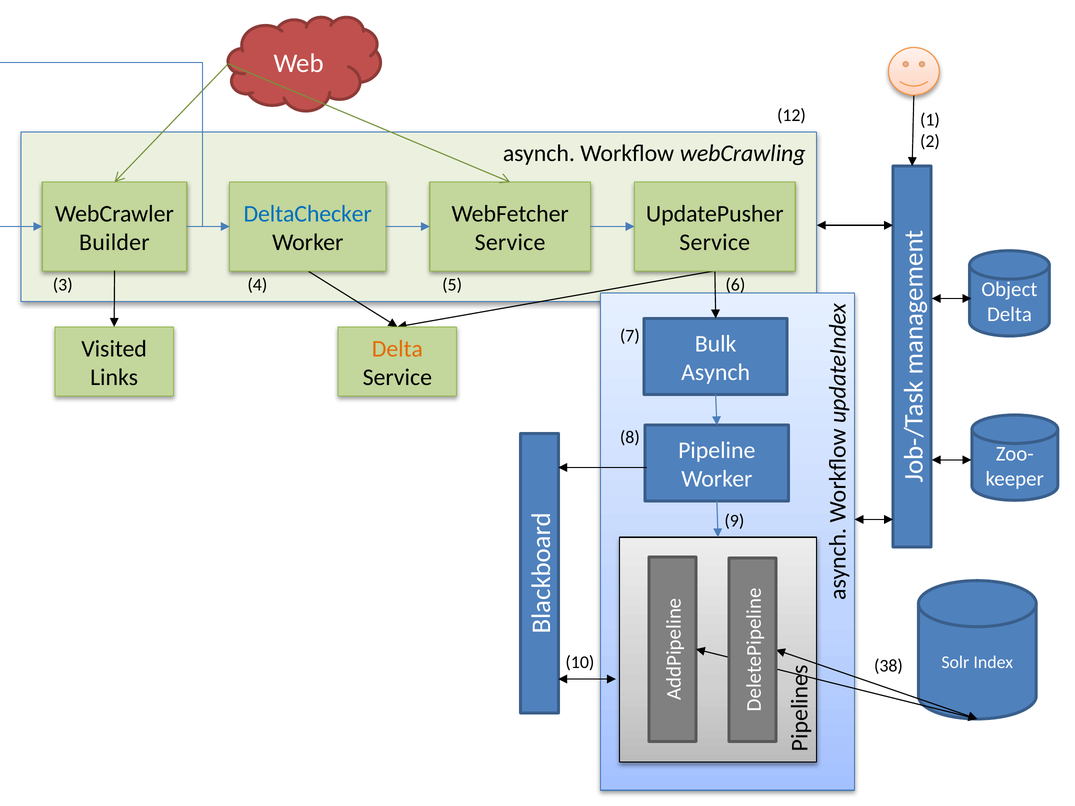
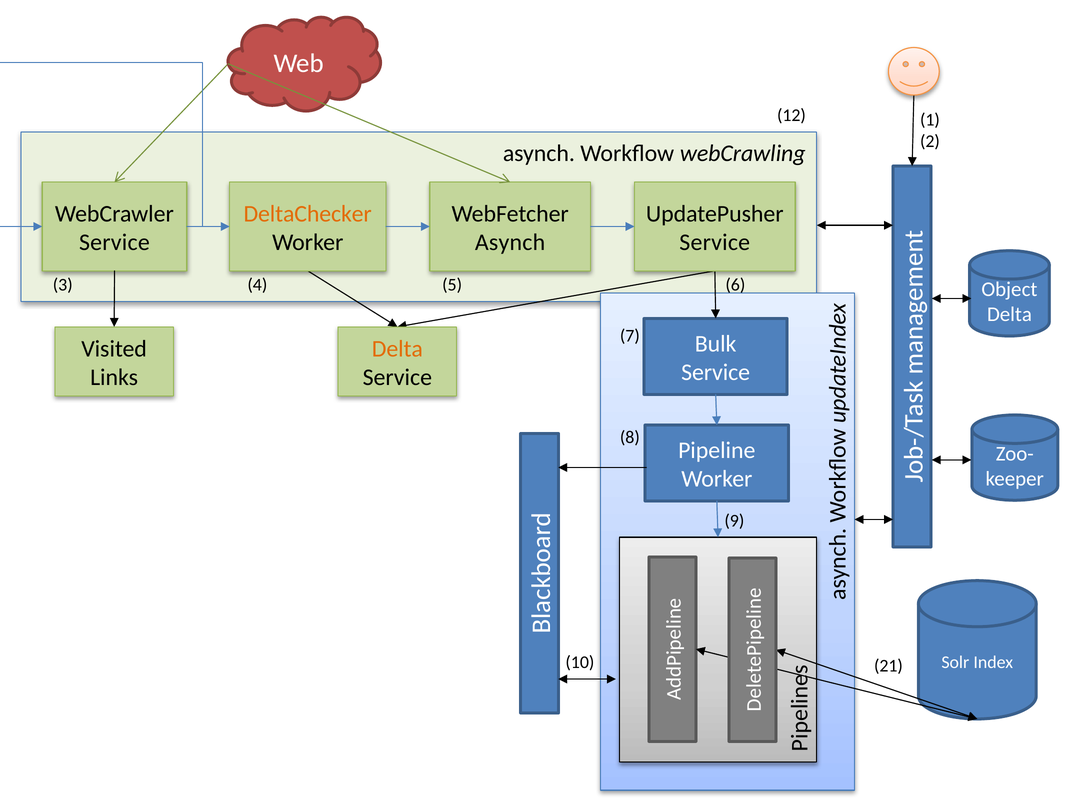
DeltaChecker colour: blue -> orange (308, 214)
Builder: Builder -> Service (114, 243)
Service: Service -> Asynch (510, 243)
Asynch: Asynch -> Service (716, 372)
38: 38 -> 21 (888, 666)
